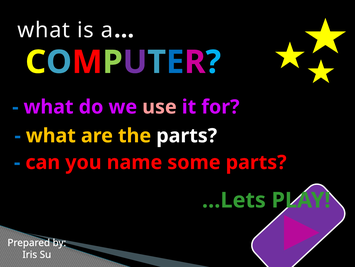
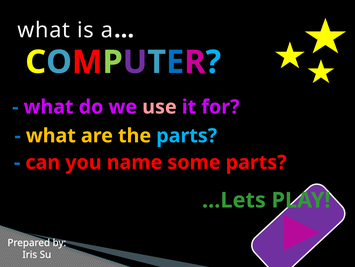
parts colour: white -> light blue (187, 135)
